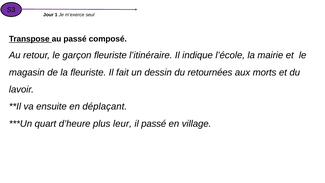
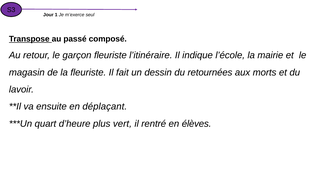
leur: leur -> vert (122, 124)
il passé: passé -> rentré (154, 124)
village: village -> élèves (197, 124)
